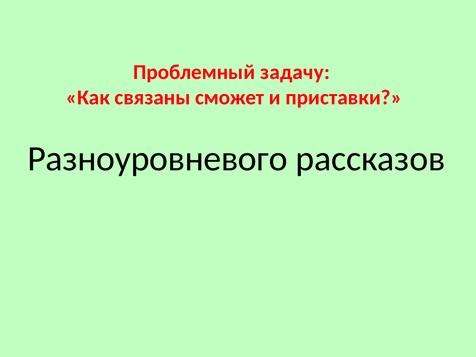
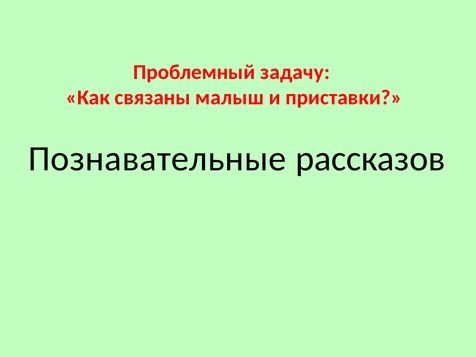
сможет: сможет -> малыш (230, 98)
Разноуровневого: Разноуровневого -> Познавательные (157, 159)
